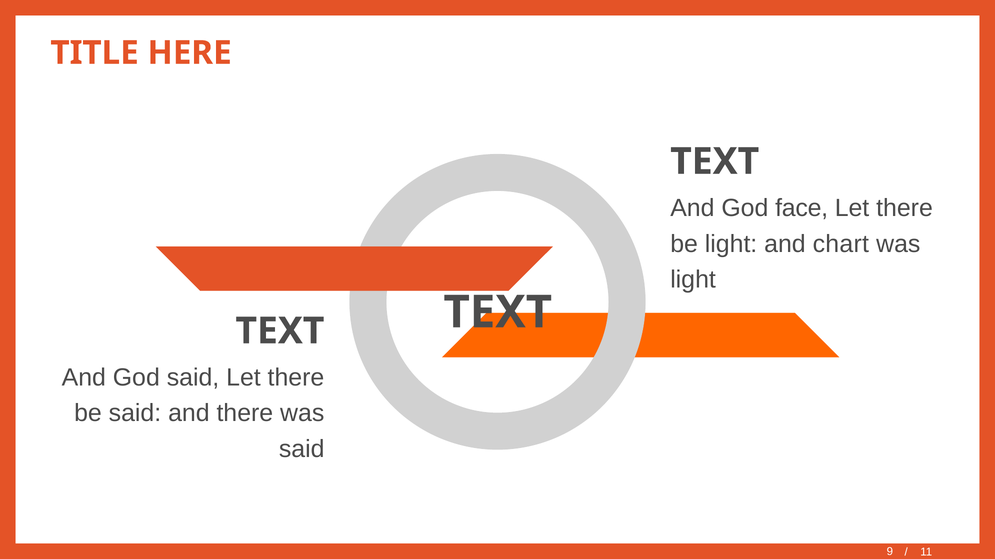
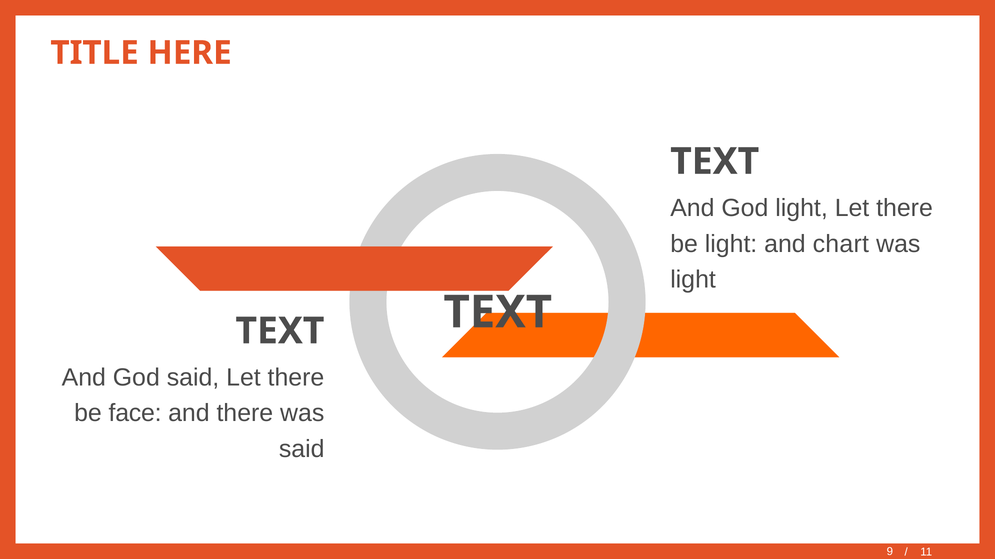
God face: face -> light (802, 208)
be said: said -> face (135, 414)
